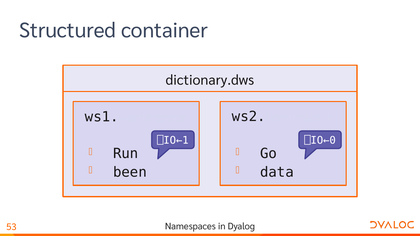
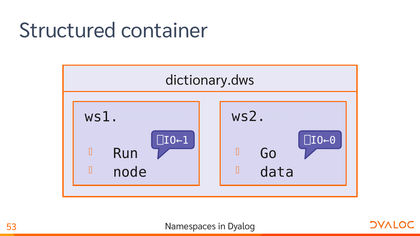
been: been -> node (130, 172)
